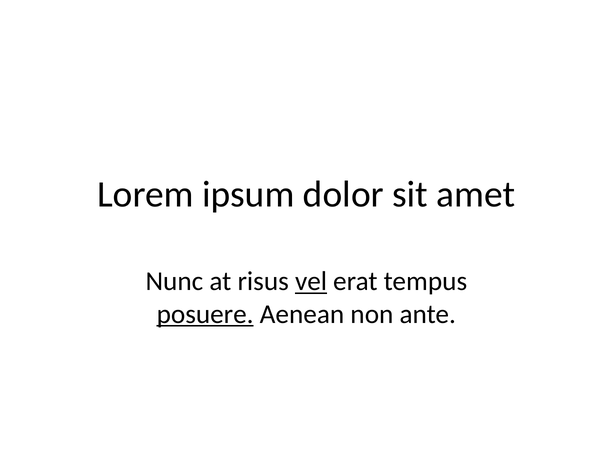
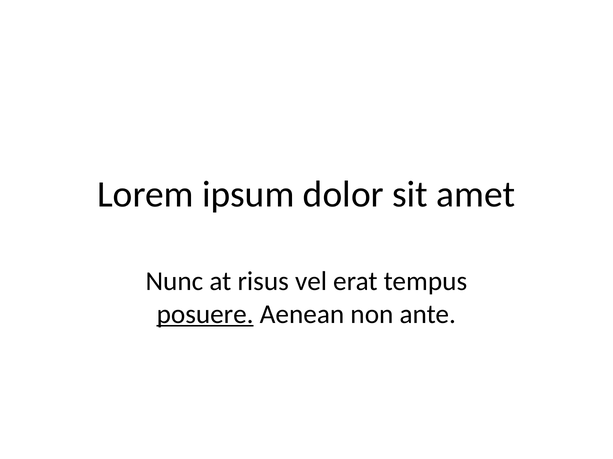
vel underline: present -> none (311, 282)
